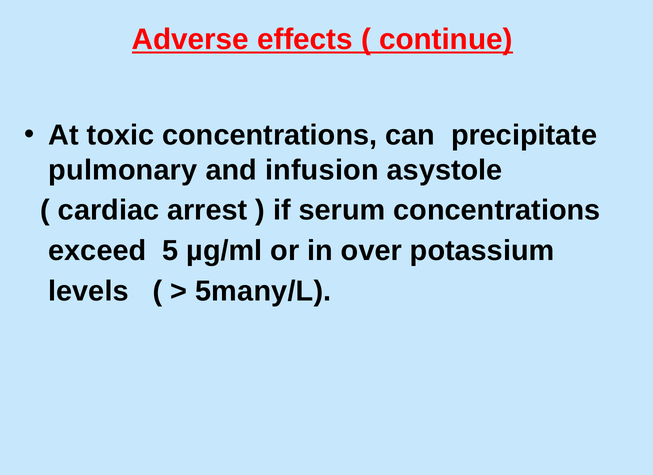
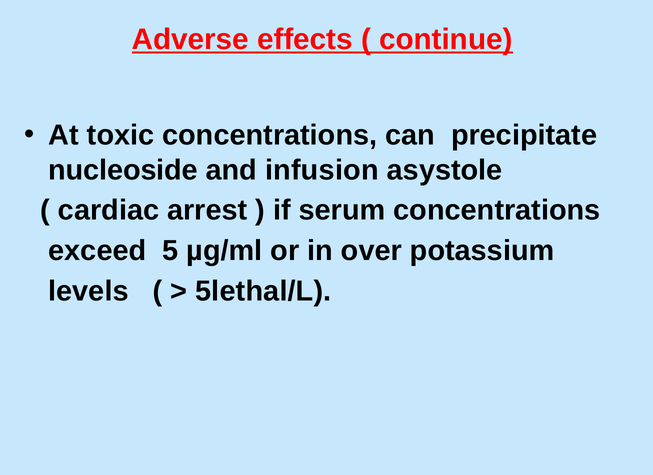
pulmonary: pulmonary -> nucleoside (123, 170)
5many/L: 5many/L -> 5lethal/L (263, 291)
